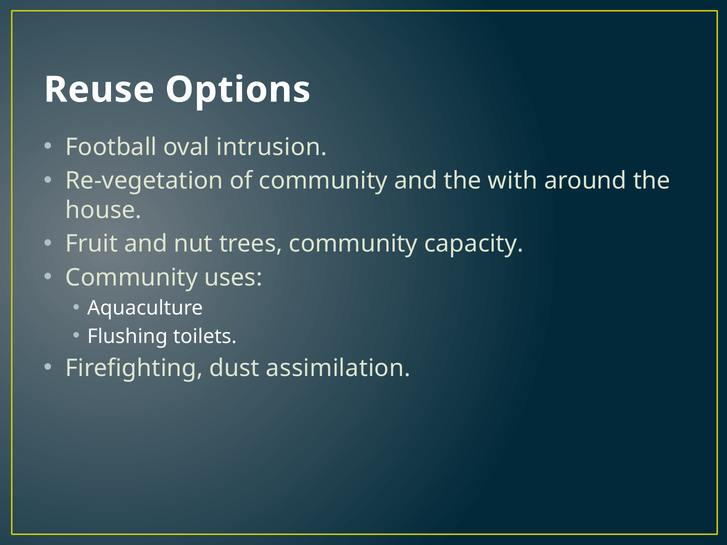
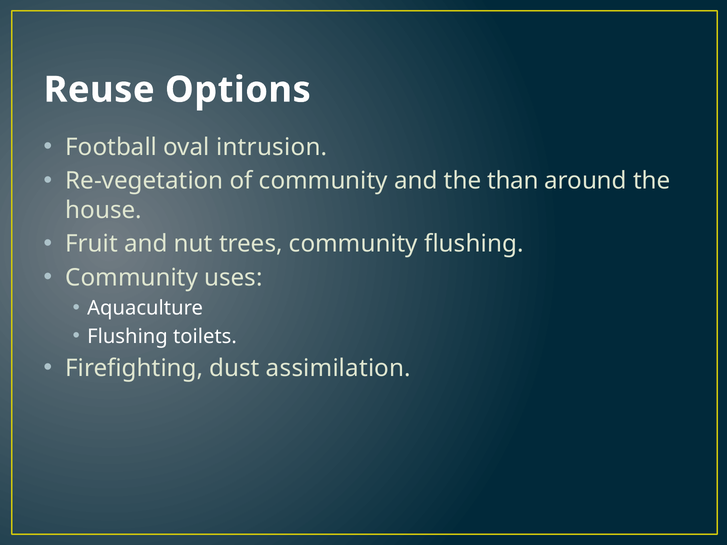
with: with -> than (513, 181)
community capacity: capacity -> flushing (474, 244)
